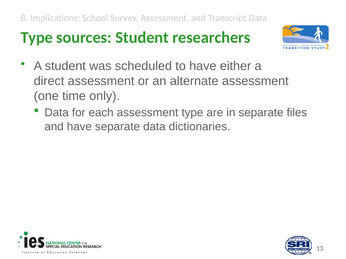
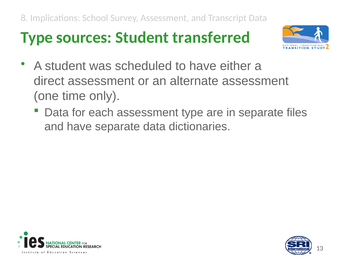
researchers: researchers -> transferred (211, 38)
